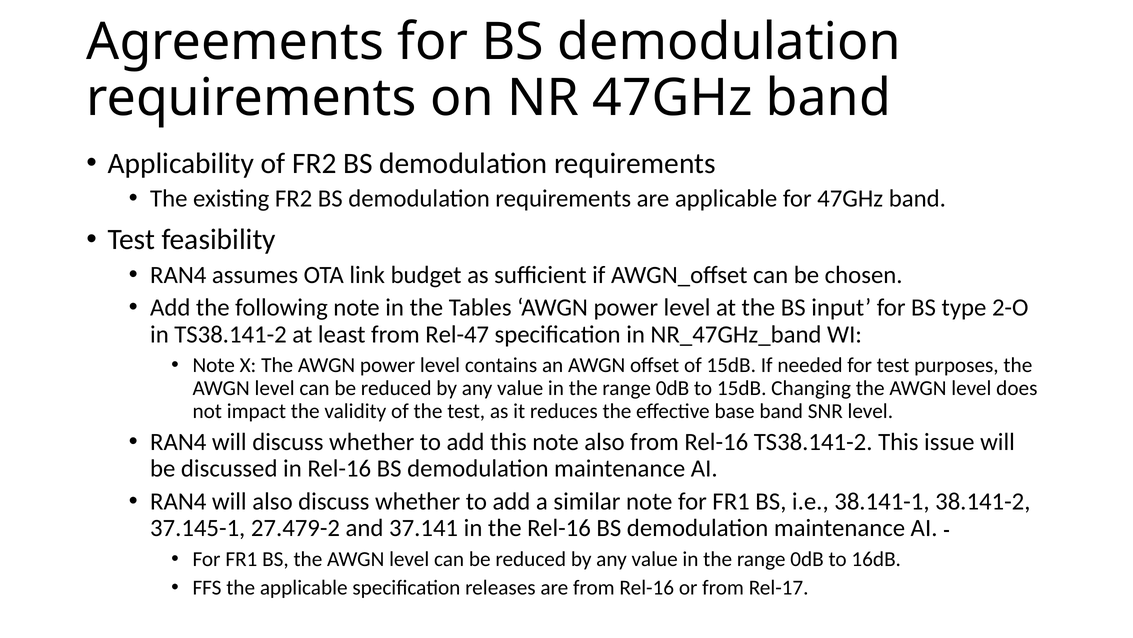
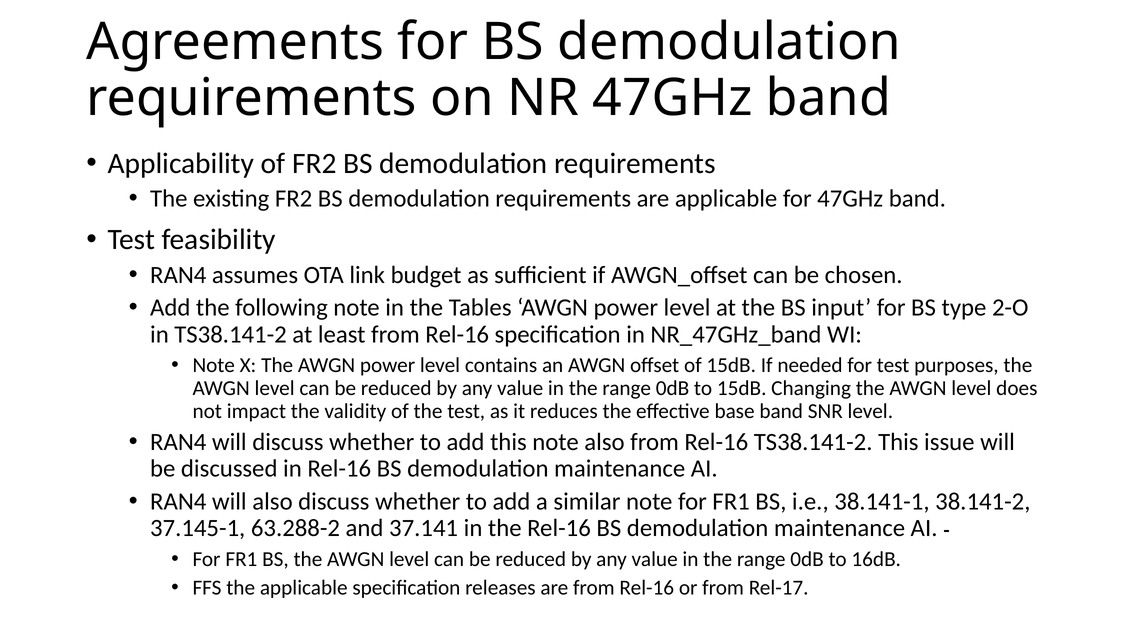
least from Rel-47: Rel-47 -> Rel-16 (457, 334)
27.479-2: 27.479-2 -> 63.288-2 (295, 528)
